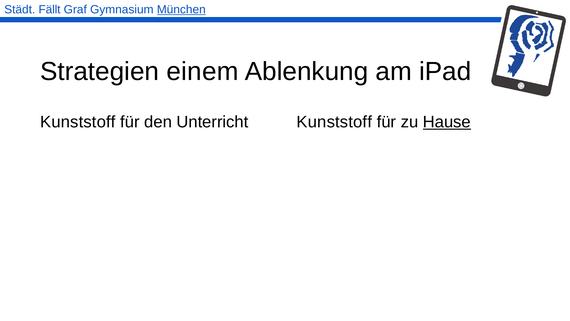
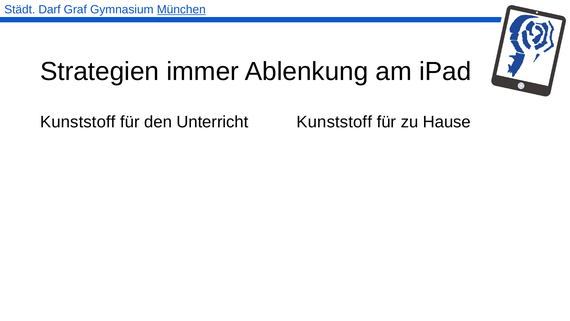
Fällt: Fällt -> Darf (50, 10)
einem: einem -> immer (203, 71)
Hause underline: present -> none (447, 122)
